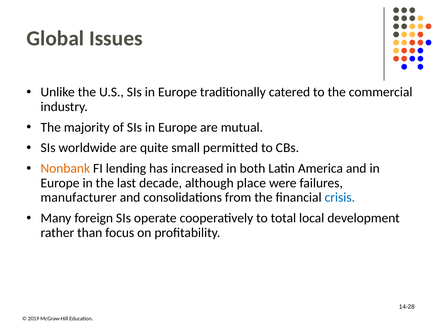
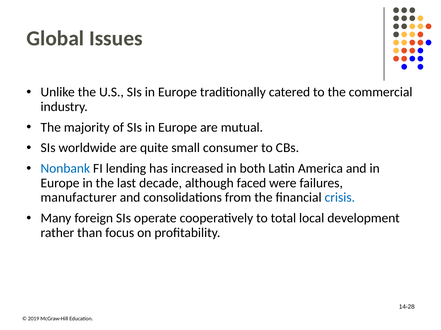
permitted: permitted -> consumer (231, 148)
Nonbank colour: orange -> blue (65, 169)
place: place -> faced (251, 183)
